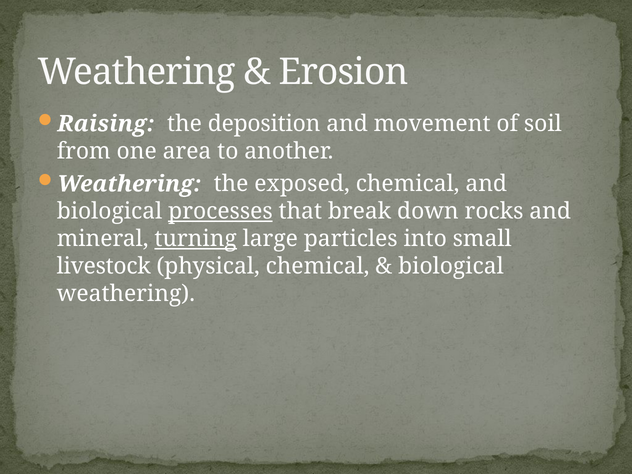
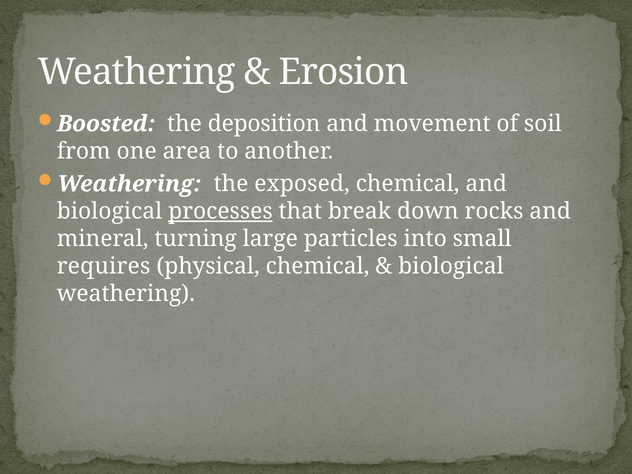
Raising: Raising -> Boosted (106, 124)
turning underline: present -> none (196, 239)
livestock: livestock -> requires (104, 266)
